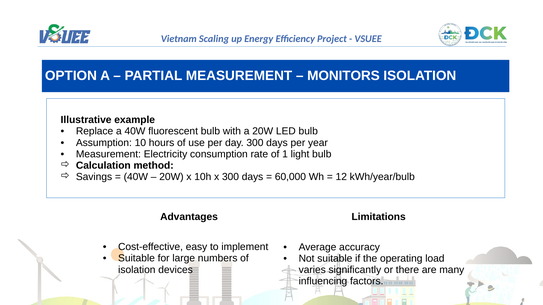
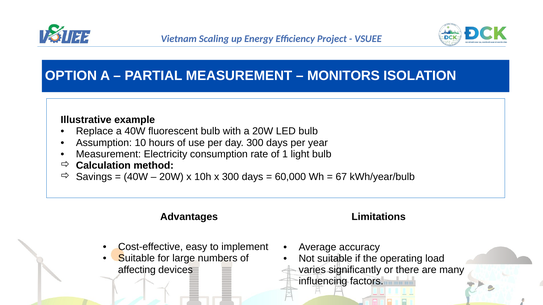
12: 12 -> 67 (341, 177)
isolation: isolation -> affecting (137, 270)
